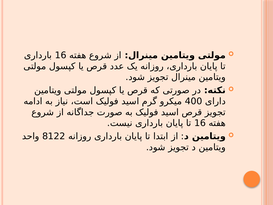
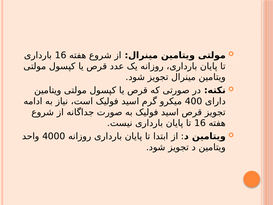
8122: 8122 -> 4000 (54, 136)
